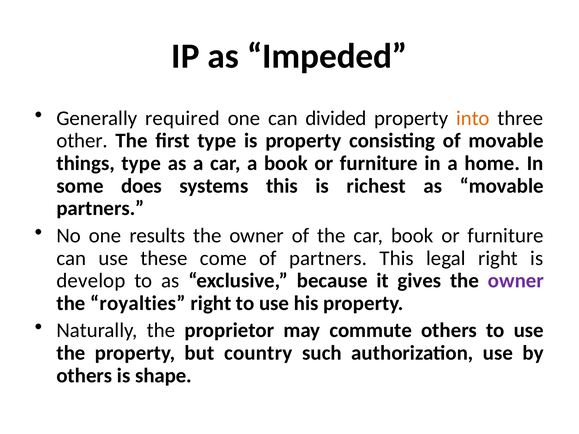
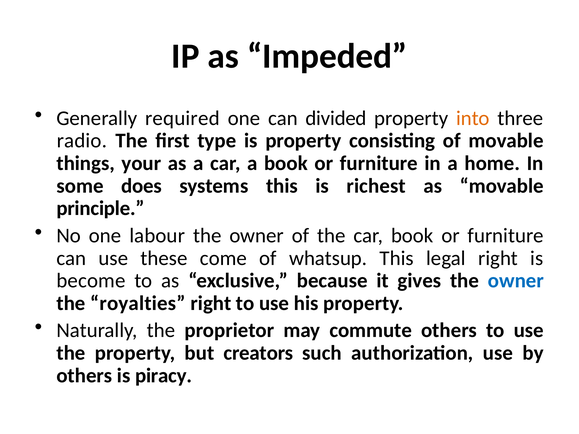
other: other -> radio (82, 141)
things type: type -> your (141, 163)
partners: partners -> principle (100, 208)
results: results -> labour (157, 236)
of partners: partners -> whatsup (328, 258)
develop: develop -> become (91, 281)
owner colour: purple -> blue (516, 281)
country: country -> creators (258, 353)
shape: shape -> piracy (164, 376)
